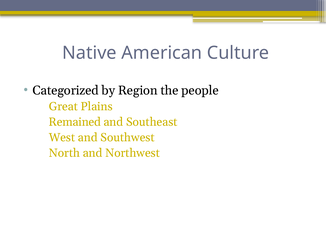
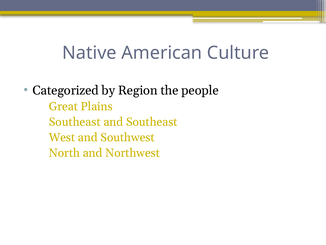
Remained: Remained -> Southeast (75, 122)
